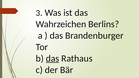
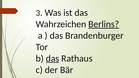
Berlins underline: none -> present (104, 24)
